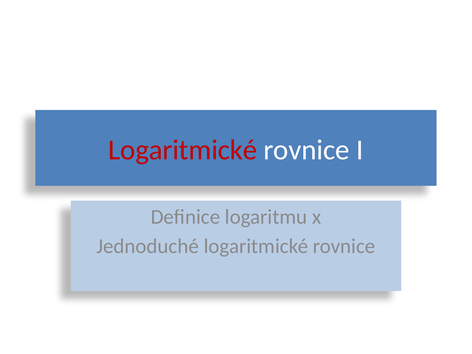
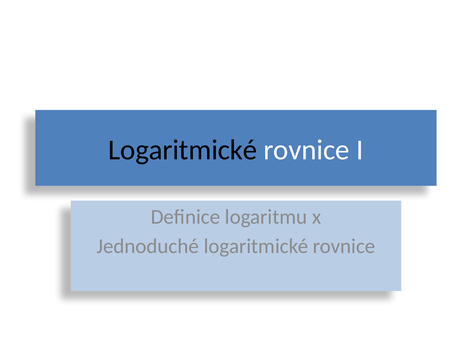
Logaritmické colour: red -> black (183, 150)
